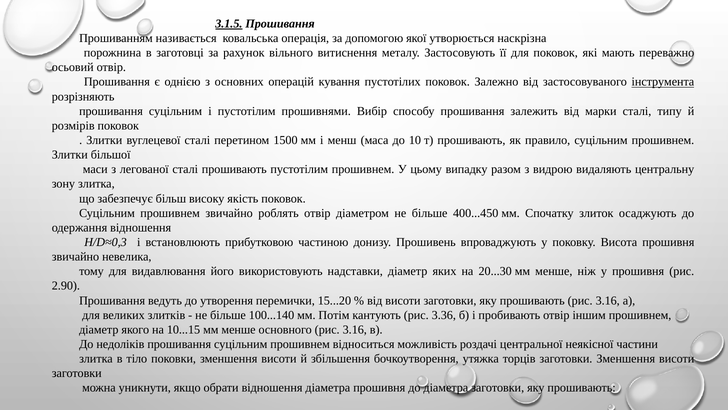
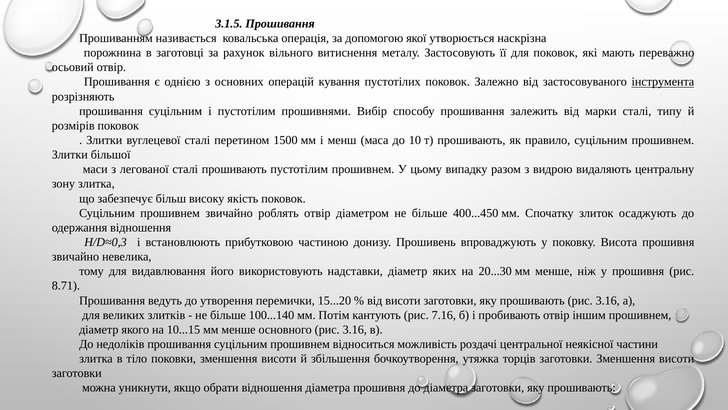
3.1.5 underline: present -> none (229, 24)
2.90: 2.90 -> 8.71 (66, 286)
3.36: 3.36 -> 7.16 (444, 315)
